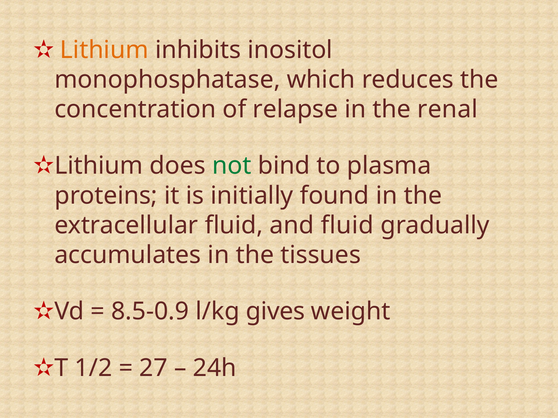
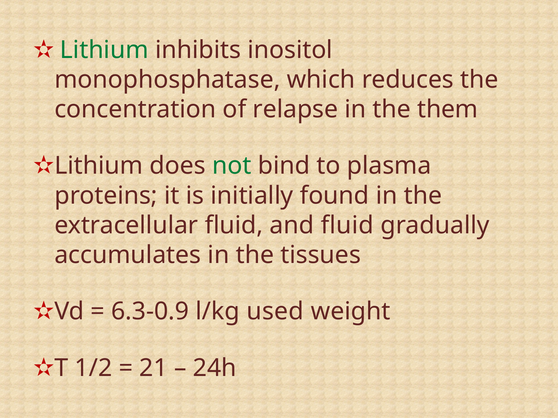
Lithium colour: orange -> green (104, 50)
renal: renal -> them (448, 110)
8.5-0.9: 8.5-0.9 -> 6.3-0.9 (150, 312)
gives: gives -> used (275, 312)
27: 27 -> 21 (154, 368)
